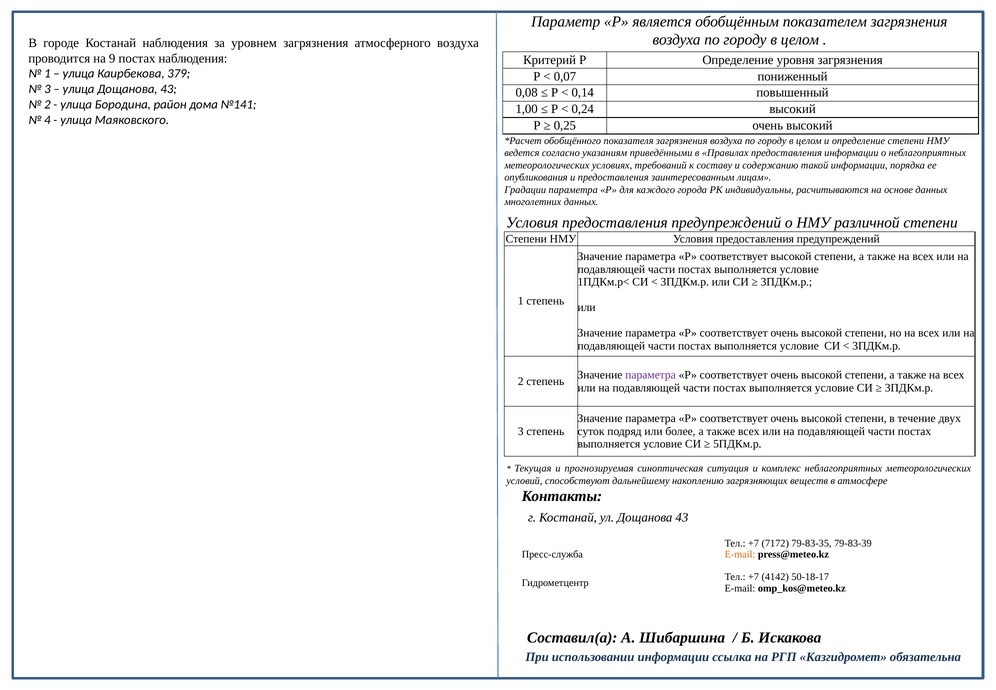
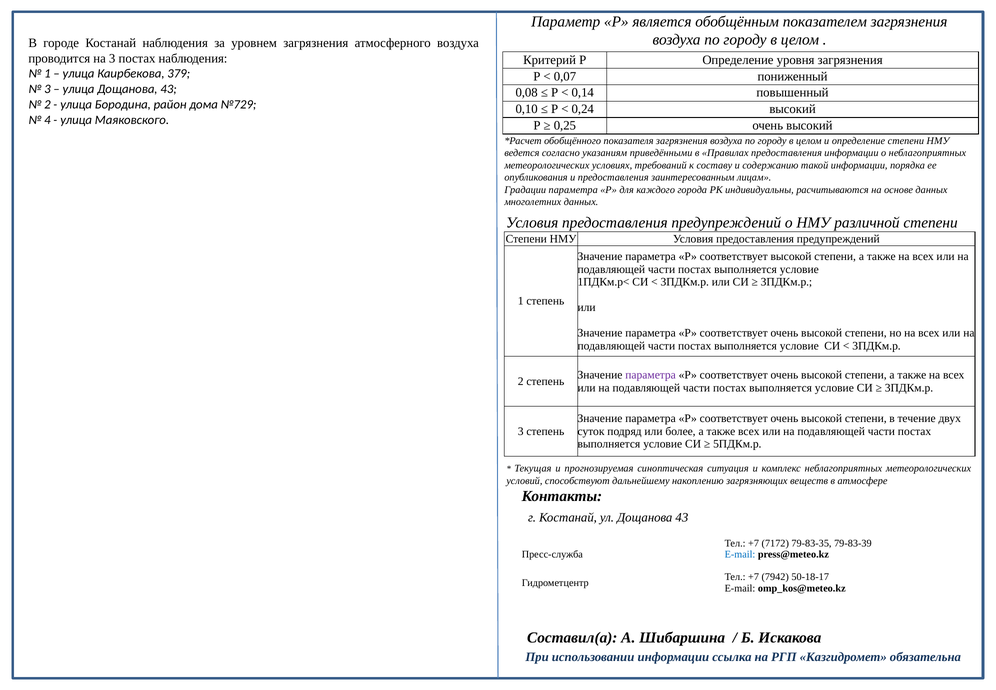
на 9: 9 -> 3 (112, 58)
№141: №141 -> №729 (238, 104)
1,00: 1,00 -> 0,10 (527, 109)
E-mail colour: orange -> blue (740, 554)
4142: 4142 -> 7942 (775, 577)
